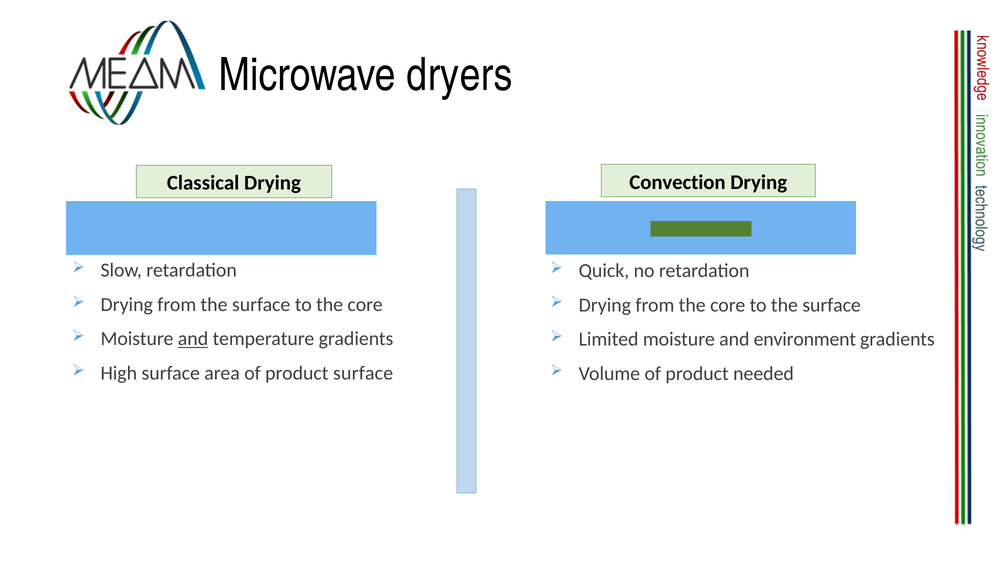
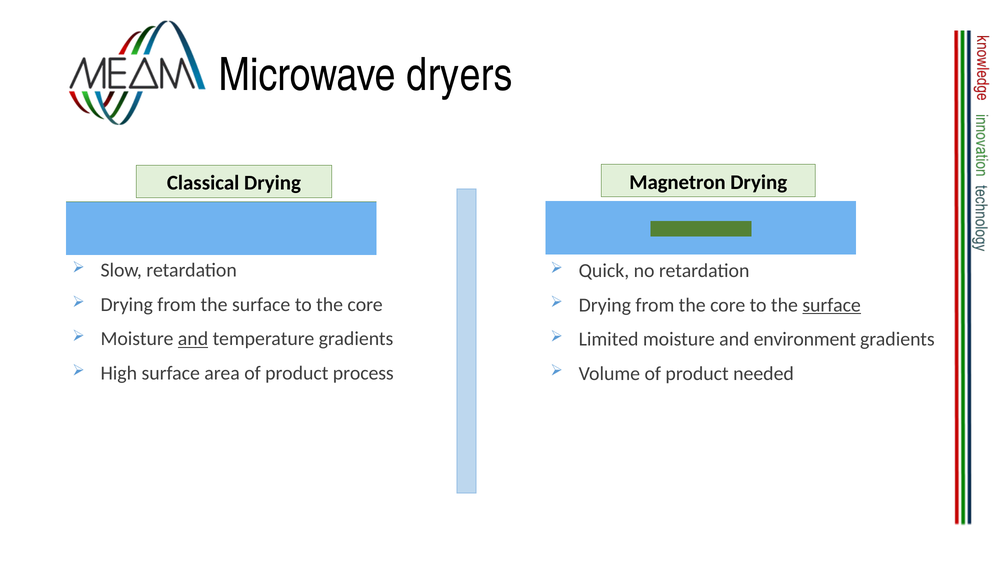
Convection: Convection -> Magnetron (678, 182)
surface underline: none -> present (832, 305)
product surface: surface -> process (363, 373)
